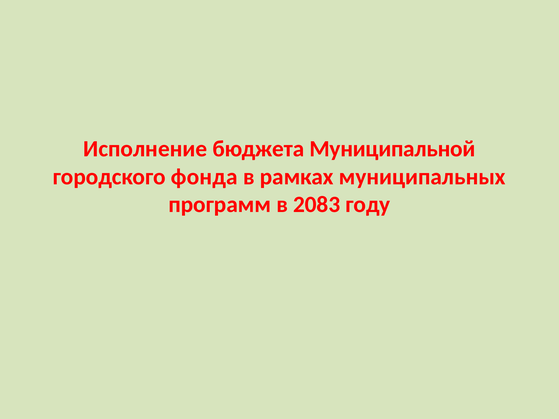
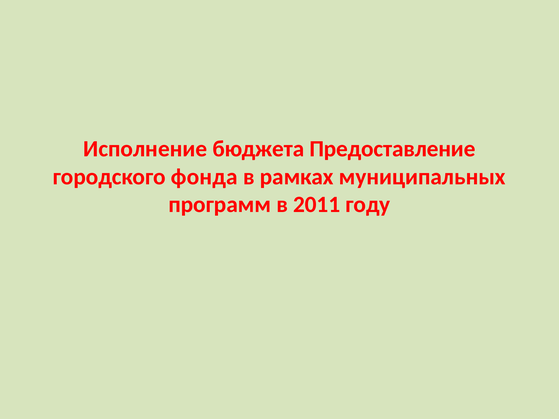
Муниципальной: Муниципальной -> Предоставление (392, 149)
2083: 2083 -> 2011 (317, 205)
